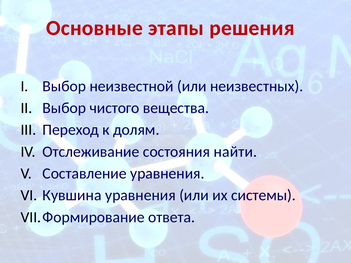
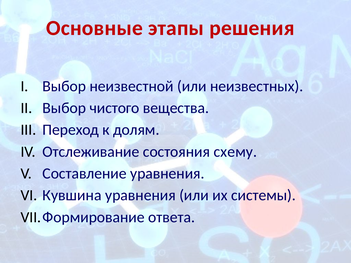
найти: найти -> схему (235, 152)
